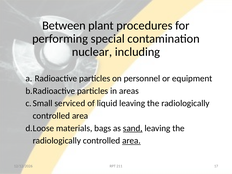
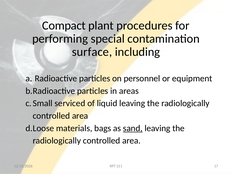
Between: Between -> Compact (64, 25)
nuclear: nuclear -> surface (92, 52)
area underline: present -> none (131, 141)
